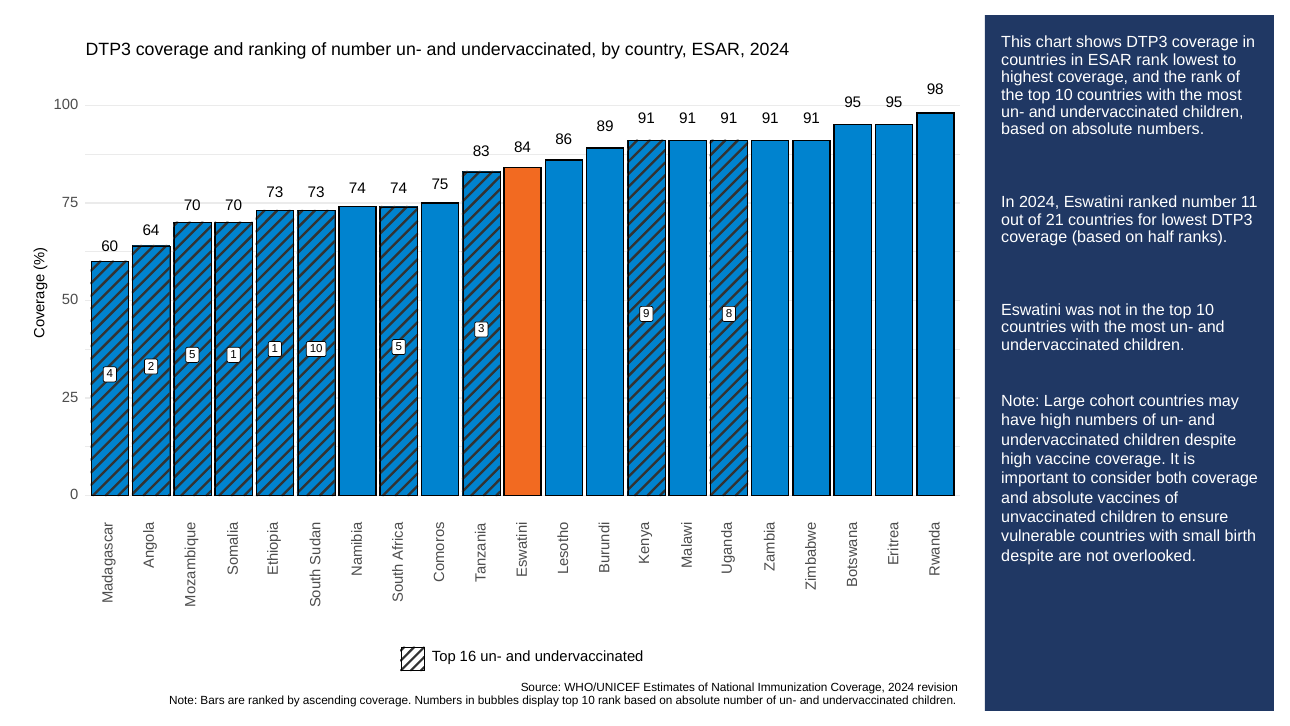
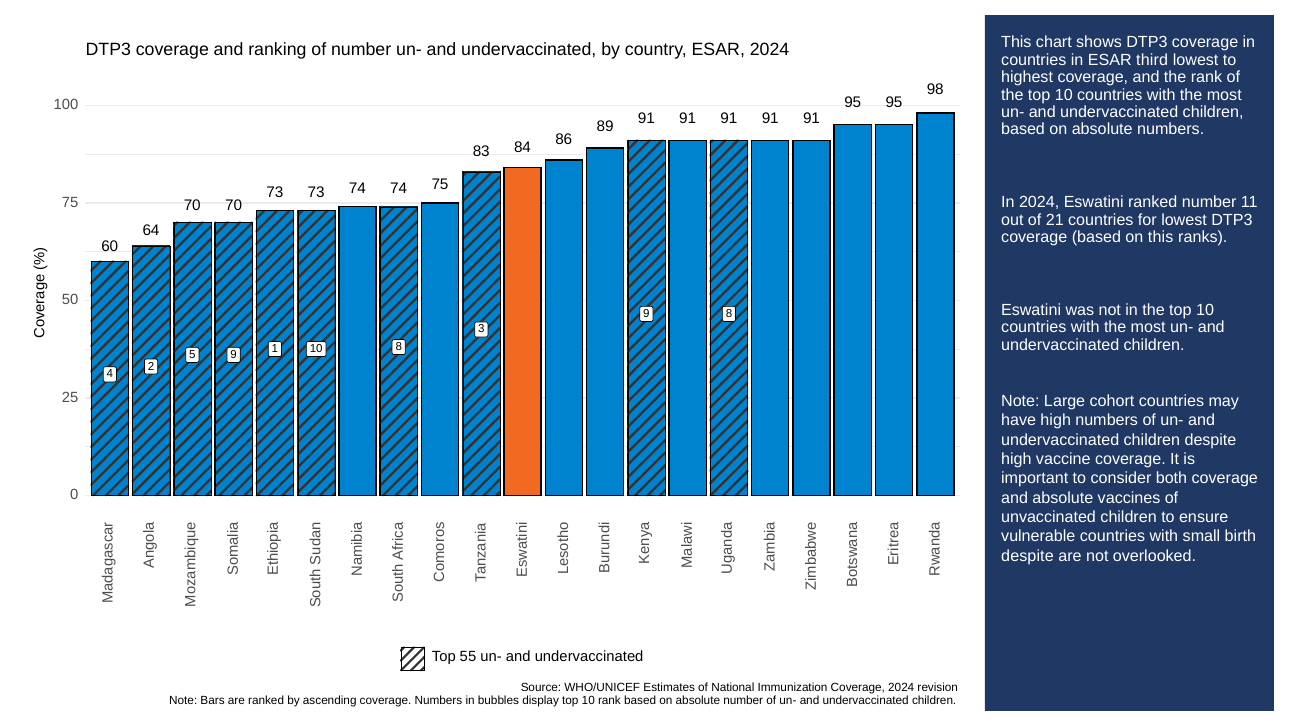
ESAR rank: rank -> third (1152, 60)
on half: half -> this (1161, 237)
10 5: 5 -> 8 (399, 346)
5 1: 1 -> 9 (234, 354)
16: 16 -> 55 (468, 657)
